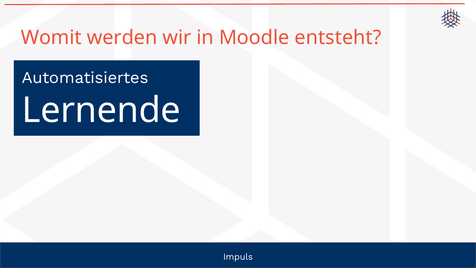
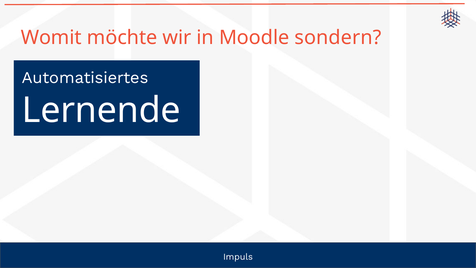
werden: werden -> möchte (122, 38)
entsteht: entsteht -> sondern (338, 38)
